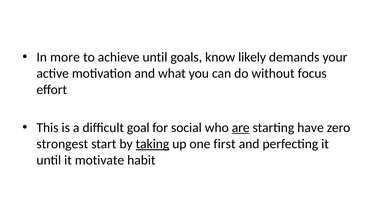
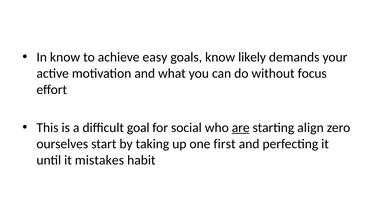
In more: more -> know (65, 57)
achieve until: until -> easy (155, 57)
have: have -> align (311, 127)
strongest: strongest -> ourselves (62, 144)
taking underline: present -> none (152, 144)
motivate: motivate -> mistakes (99, 160)
